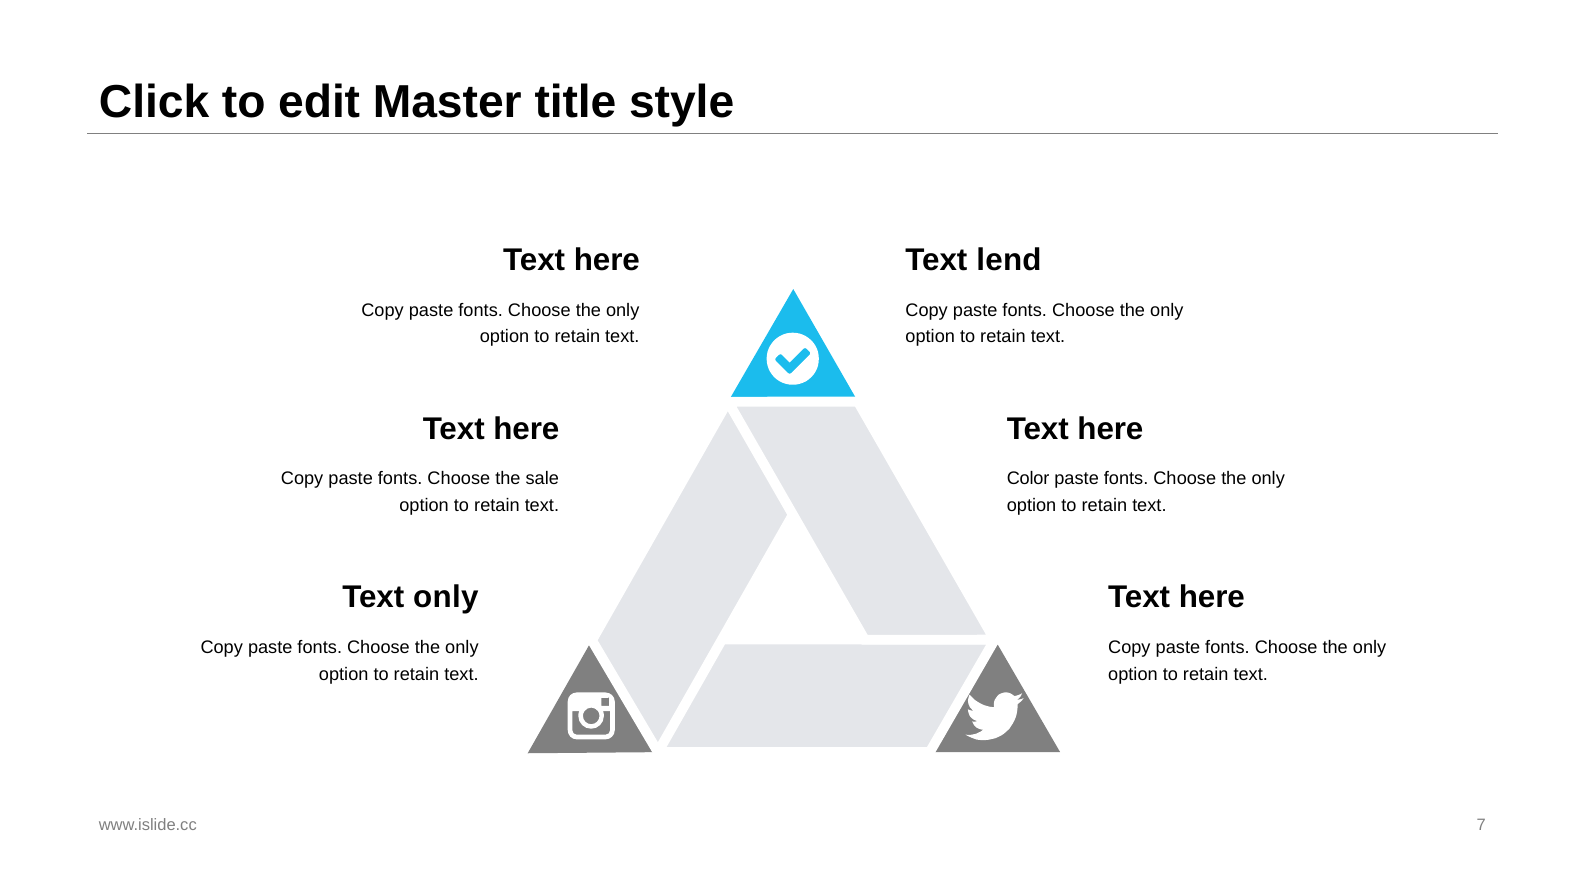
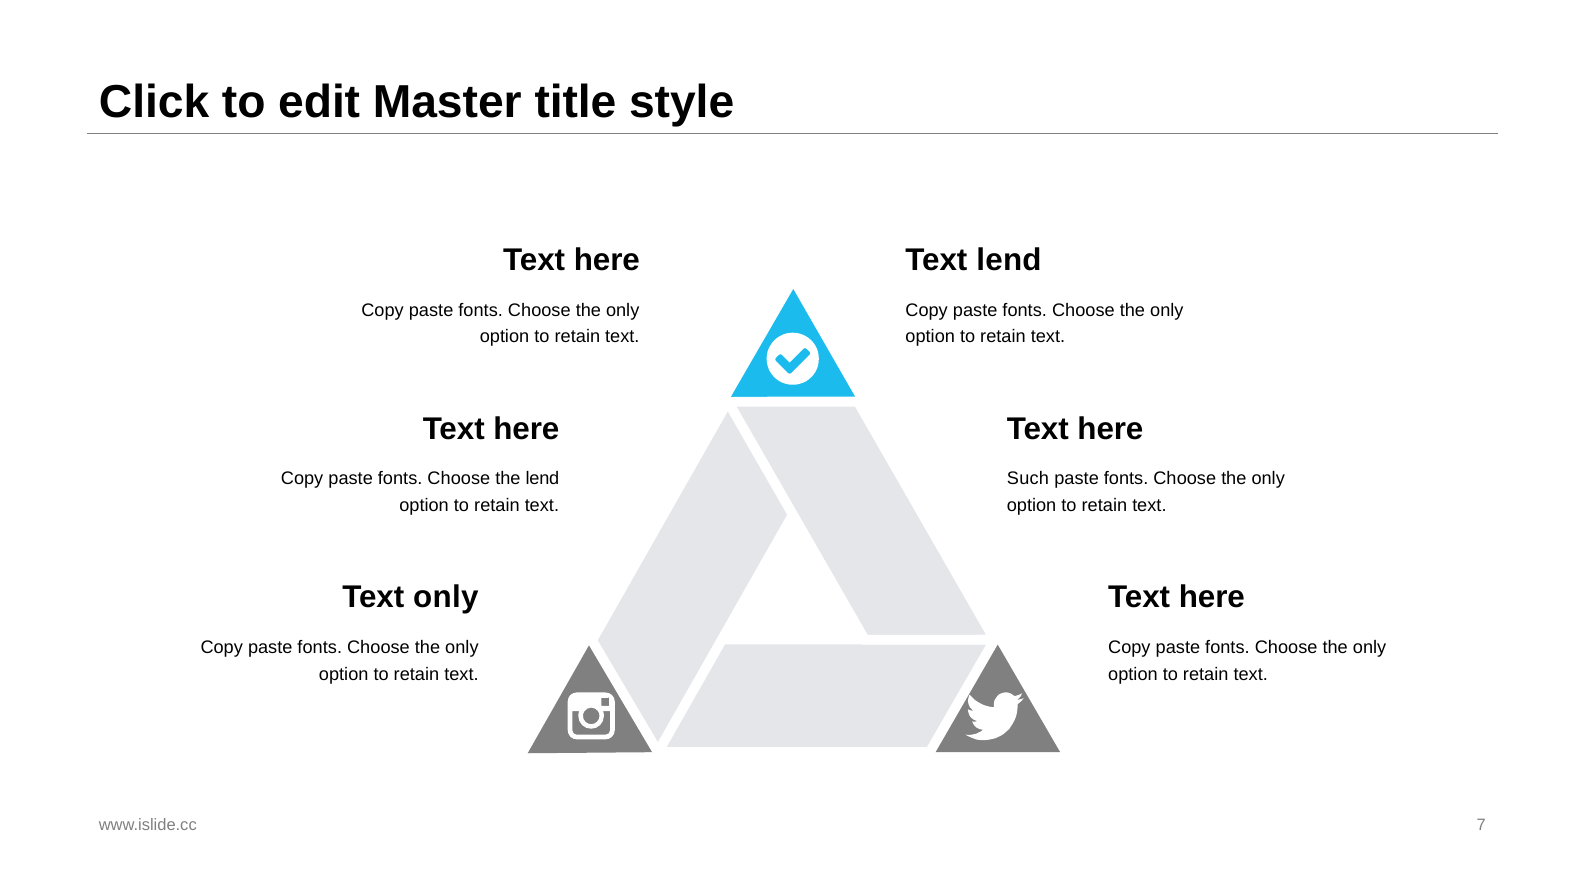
the sale: sale -> lend (542, 479)
Color: Color -> Such (1028, 479)
